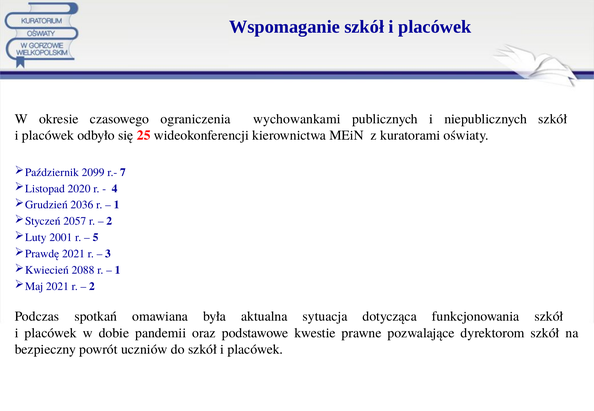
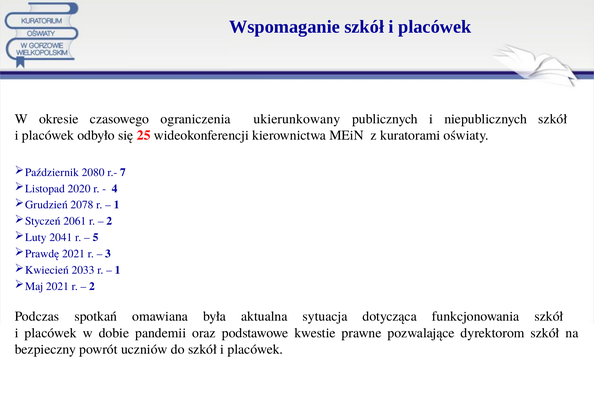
wychowankami: wychowankami -> ukierunkowany (297, 119)
2099: 2099 -> 2080 (93, 172)
2036: 2036 -> 2078 (82, 205)
2057: 2057 -> 2061 (75, 221)
2001: 2001 -> 2041 (61, 238)
2088: 2088 -> 2033 (83, 270)
